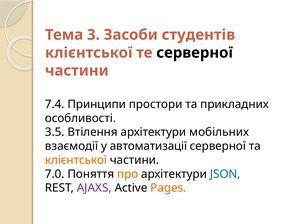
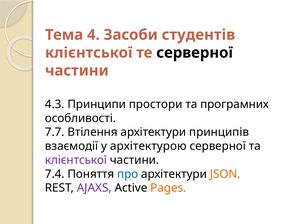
3: 3 -> 4 (93, 35)
7.4: 7.4 -> 4.3 (55, 104)
прикладних: прикладних -> програмних (235, 104)
3.5: 3.5 -> 7.7 (55, 132)
мобільних: мобільних -> принципів (219, 132)
автоматизації: автоматизації -> архітектурою (148, 146)
клієнтської colour: orange -> purple (76, 160)
7.0: 7.0 -> 7.4 (55, 174)
про colour: orange -> blue (128, 174)
JSON colour: blue -> orange (225, 174)
